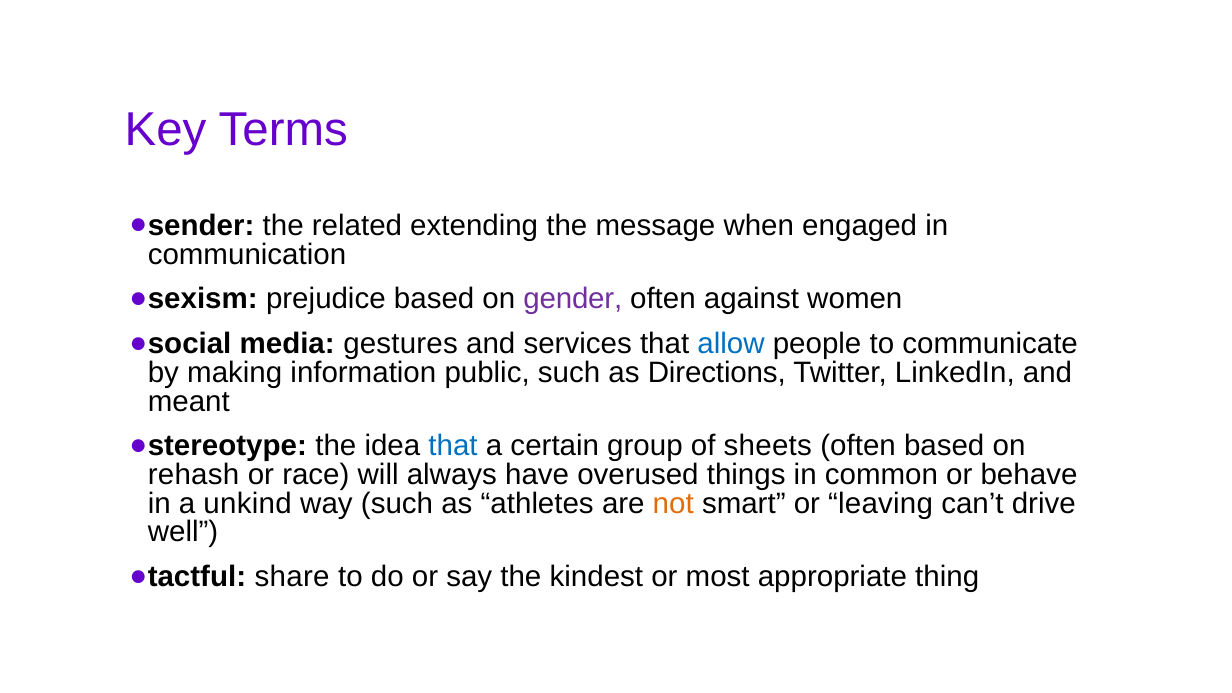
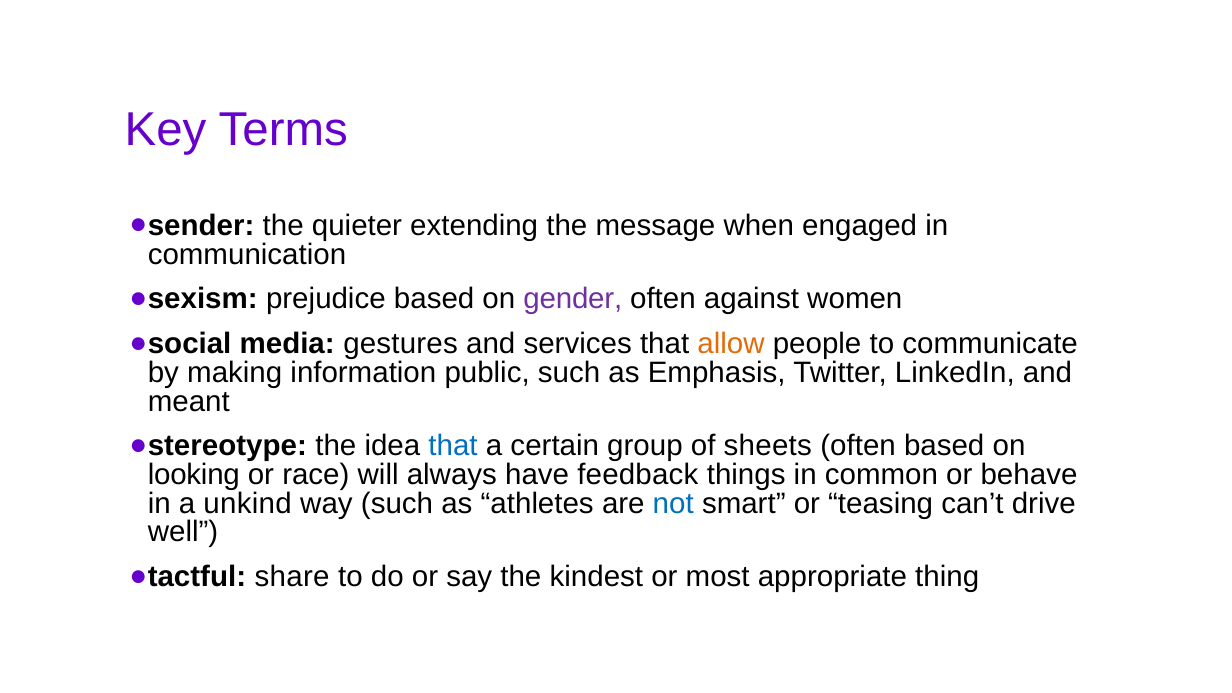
related: related -> quieter (357, 226)
allow colour: blue -> orange (731, 344)
Directions: Directions -> Emphasis (717, 373)
rehash: rehash -> looking (194, 475)
overused: overused -> feedback (638, 475)
not colour: orange -> blue (673, 504)
leaving: leaving -> teasing (881, 504)
